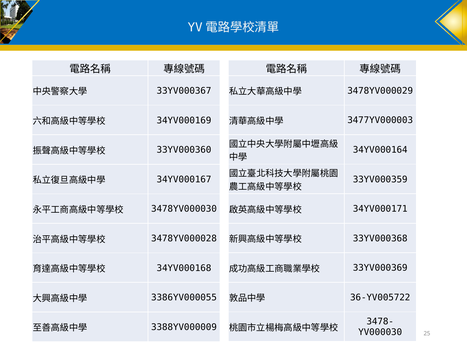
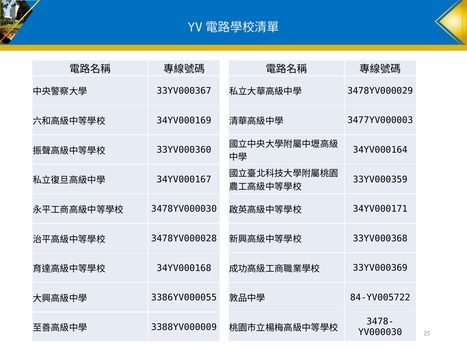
36-YV005722: 36-YV005722 -> 84-YV005722 (380, 298)
